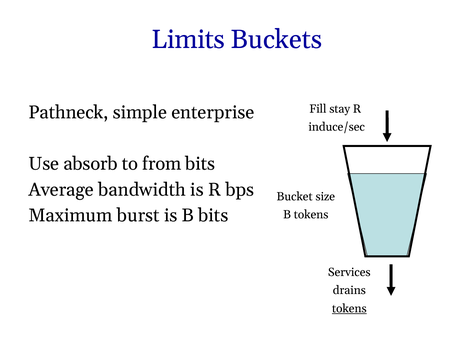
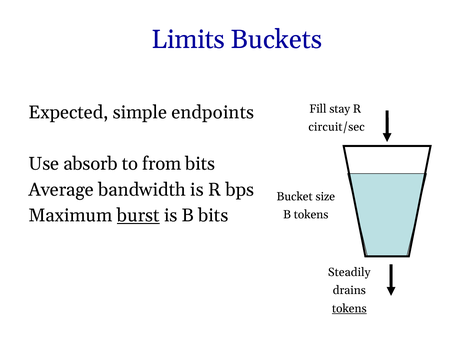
Pathneck: Pathneck -> Expected (68, 112)
enterprise: enterprise -> endpoints (213, 112)
induce/sec: induce/sec -> circuit/sec (337, 127)
burst underline: none -> present (138, 216)
Services: Services -> Steadily (349, 273)
